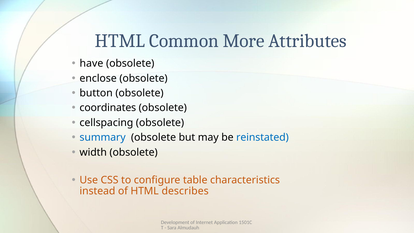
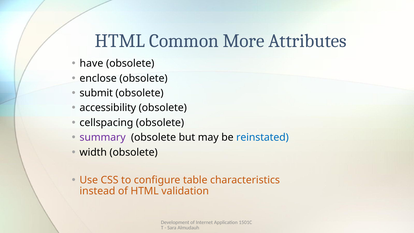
button: button -> submit (96, 93)
coordinates: coordinates -> accessibility (108, 108)
summary colour: blue -> purple (103, 137)
describes: describes -> validation (185, 191)
